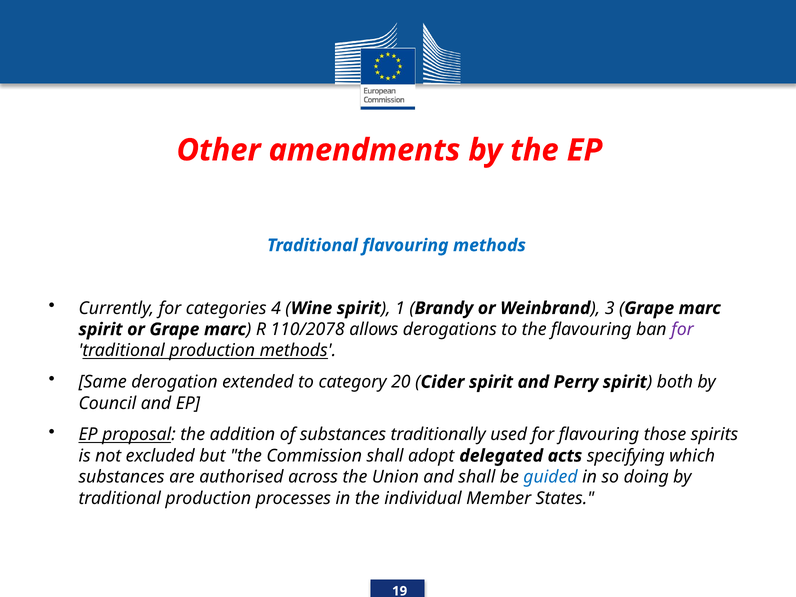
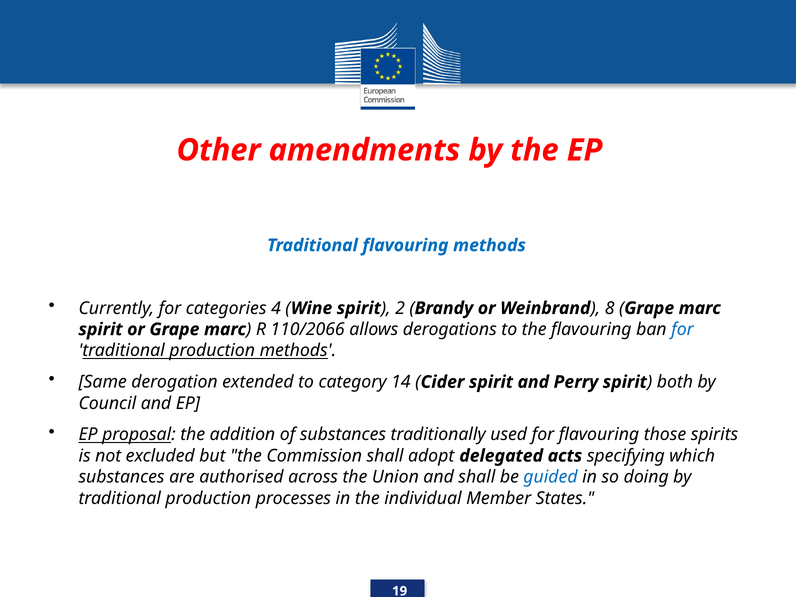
1: 1 -> 2 (400, 308)
3: 3 -> 8 (610, 308)
110/2078: 110/2078 -> 110/2066 (308, 329)
for colour: purple -> blue (682, 329)
20: 20 -> 14 (401, 382)
